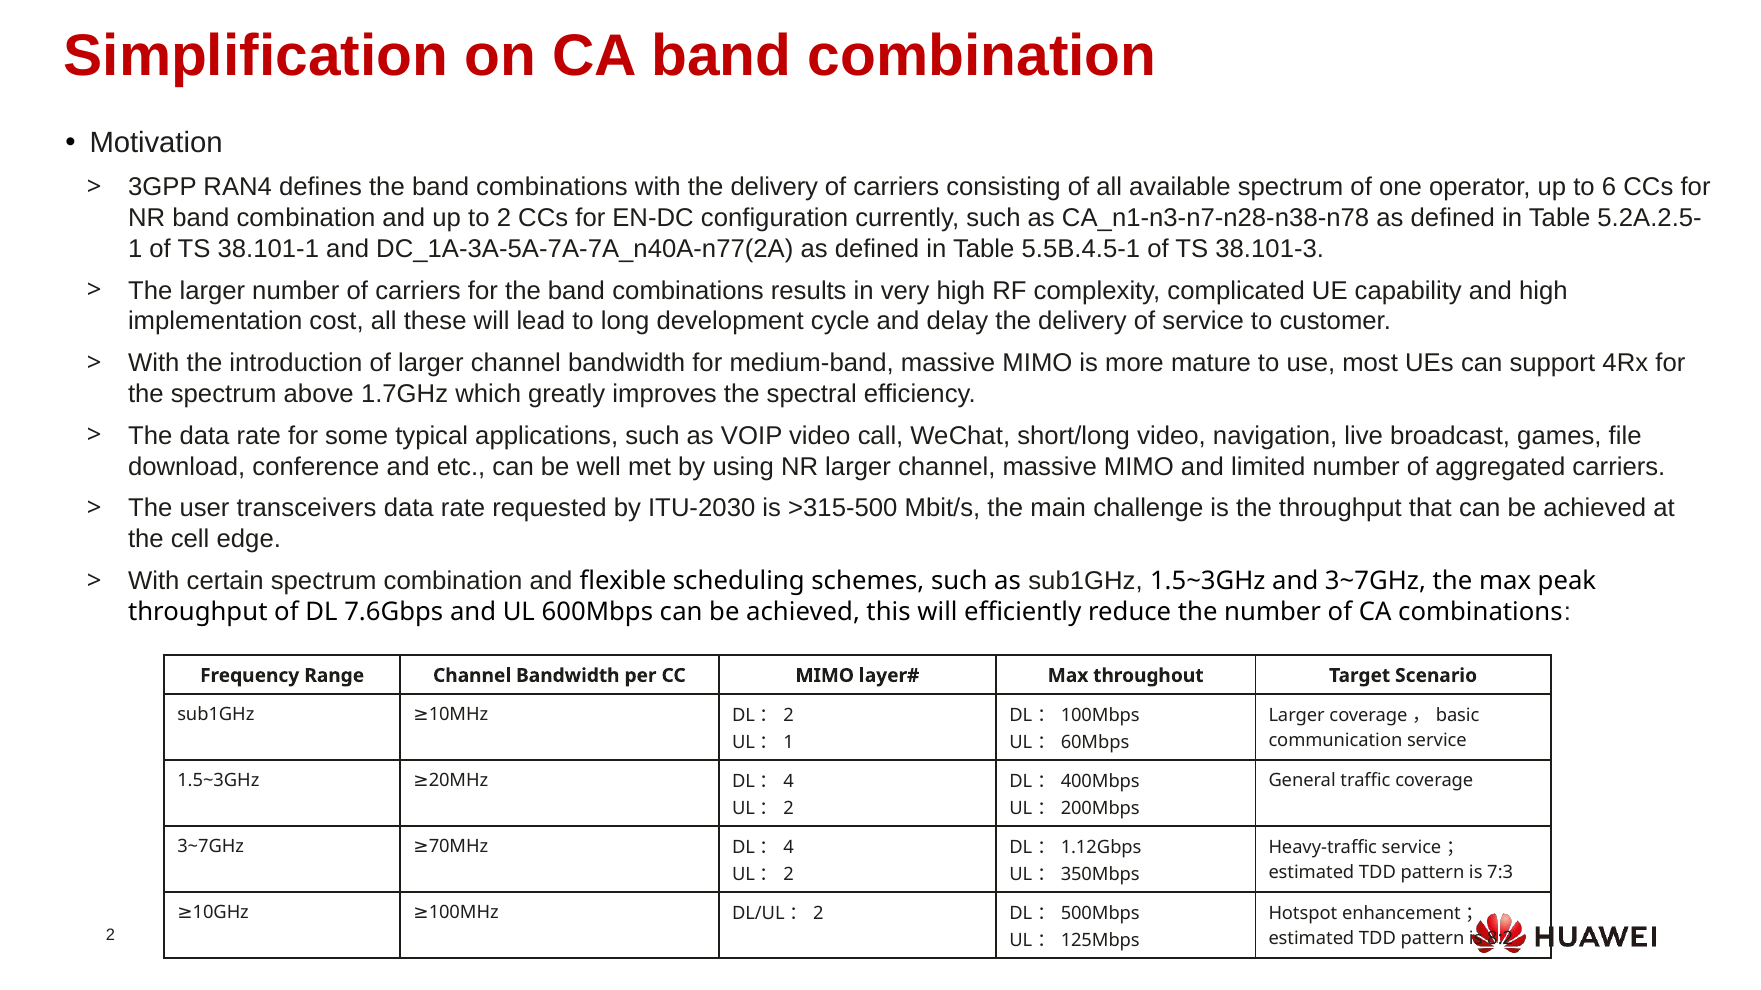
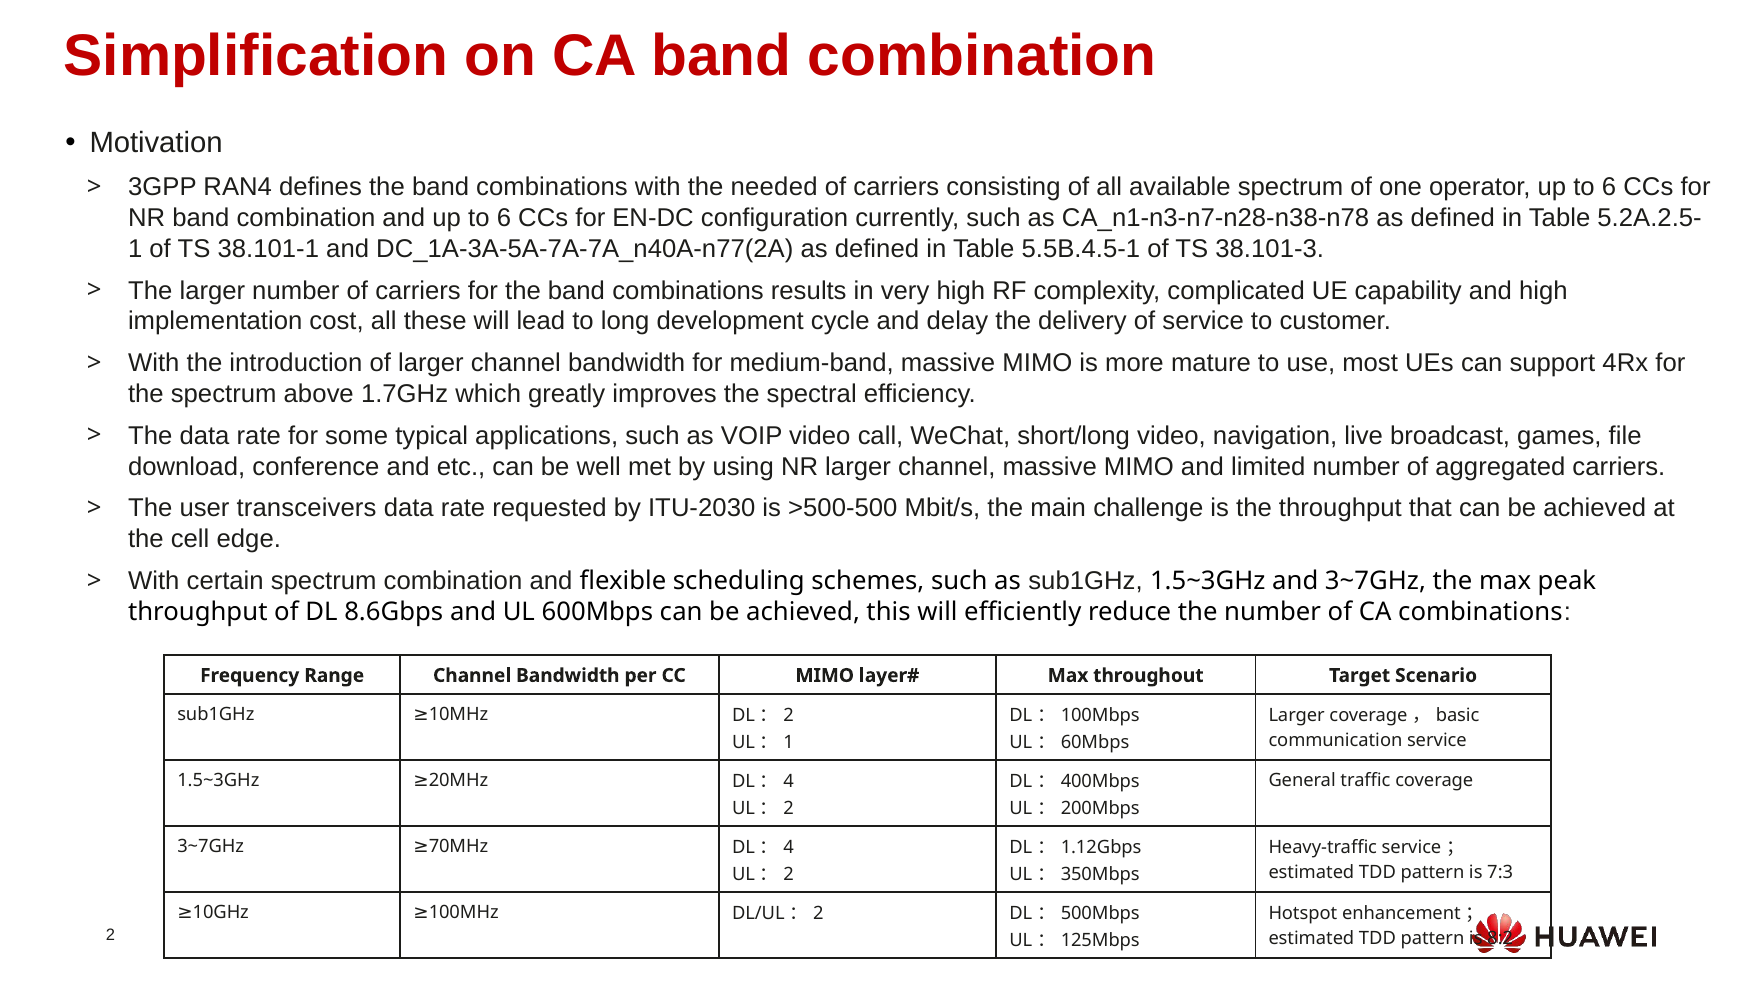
with the delivery: delivery -> needed (774, 187)
and up to 2: 2 -> 6 (504, 218)
>315-500: >315-500 -> >500-500 (843, 509)
7.6Gbps: 7.6Gbps -> 8.6Gbps (394, 612)
